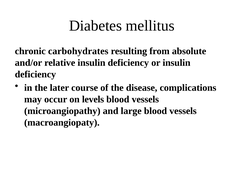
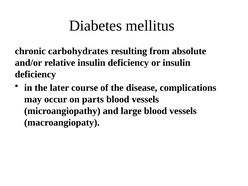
levels: levels -> parts (93, 99)
